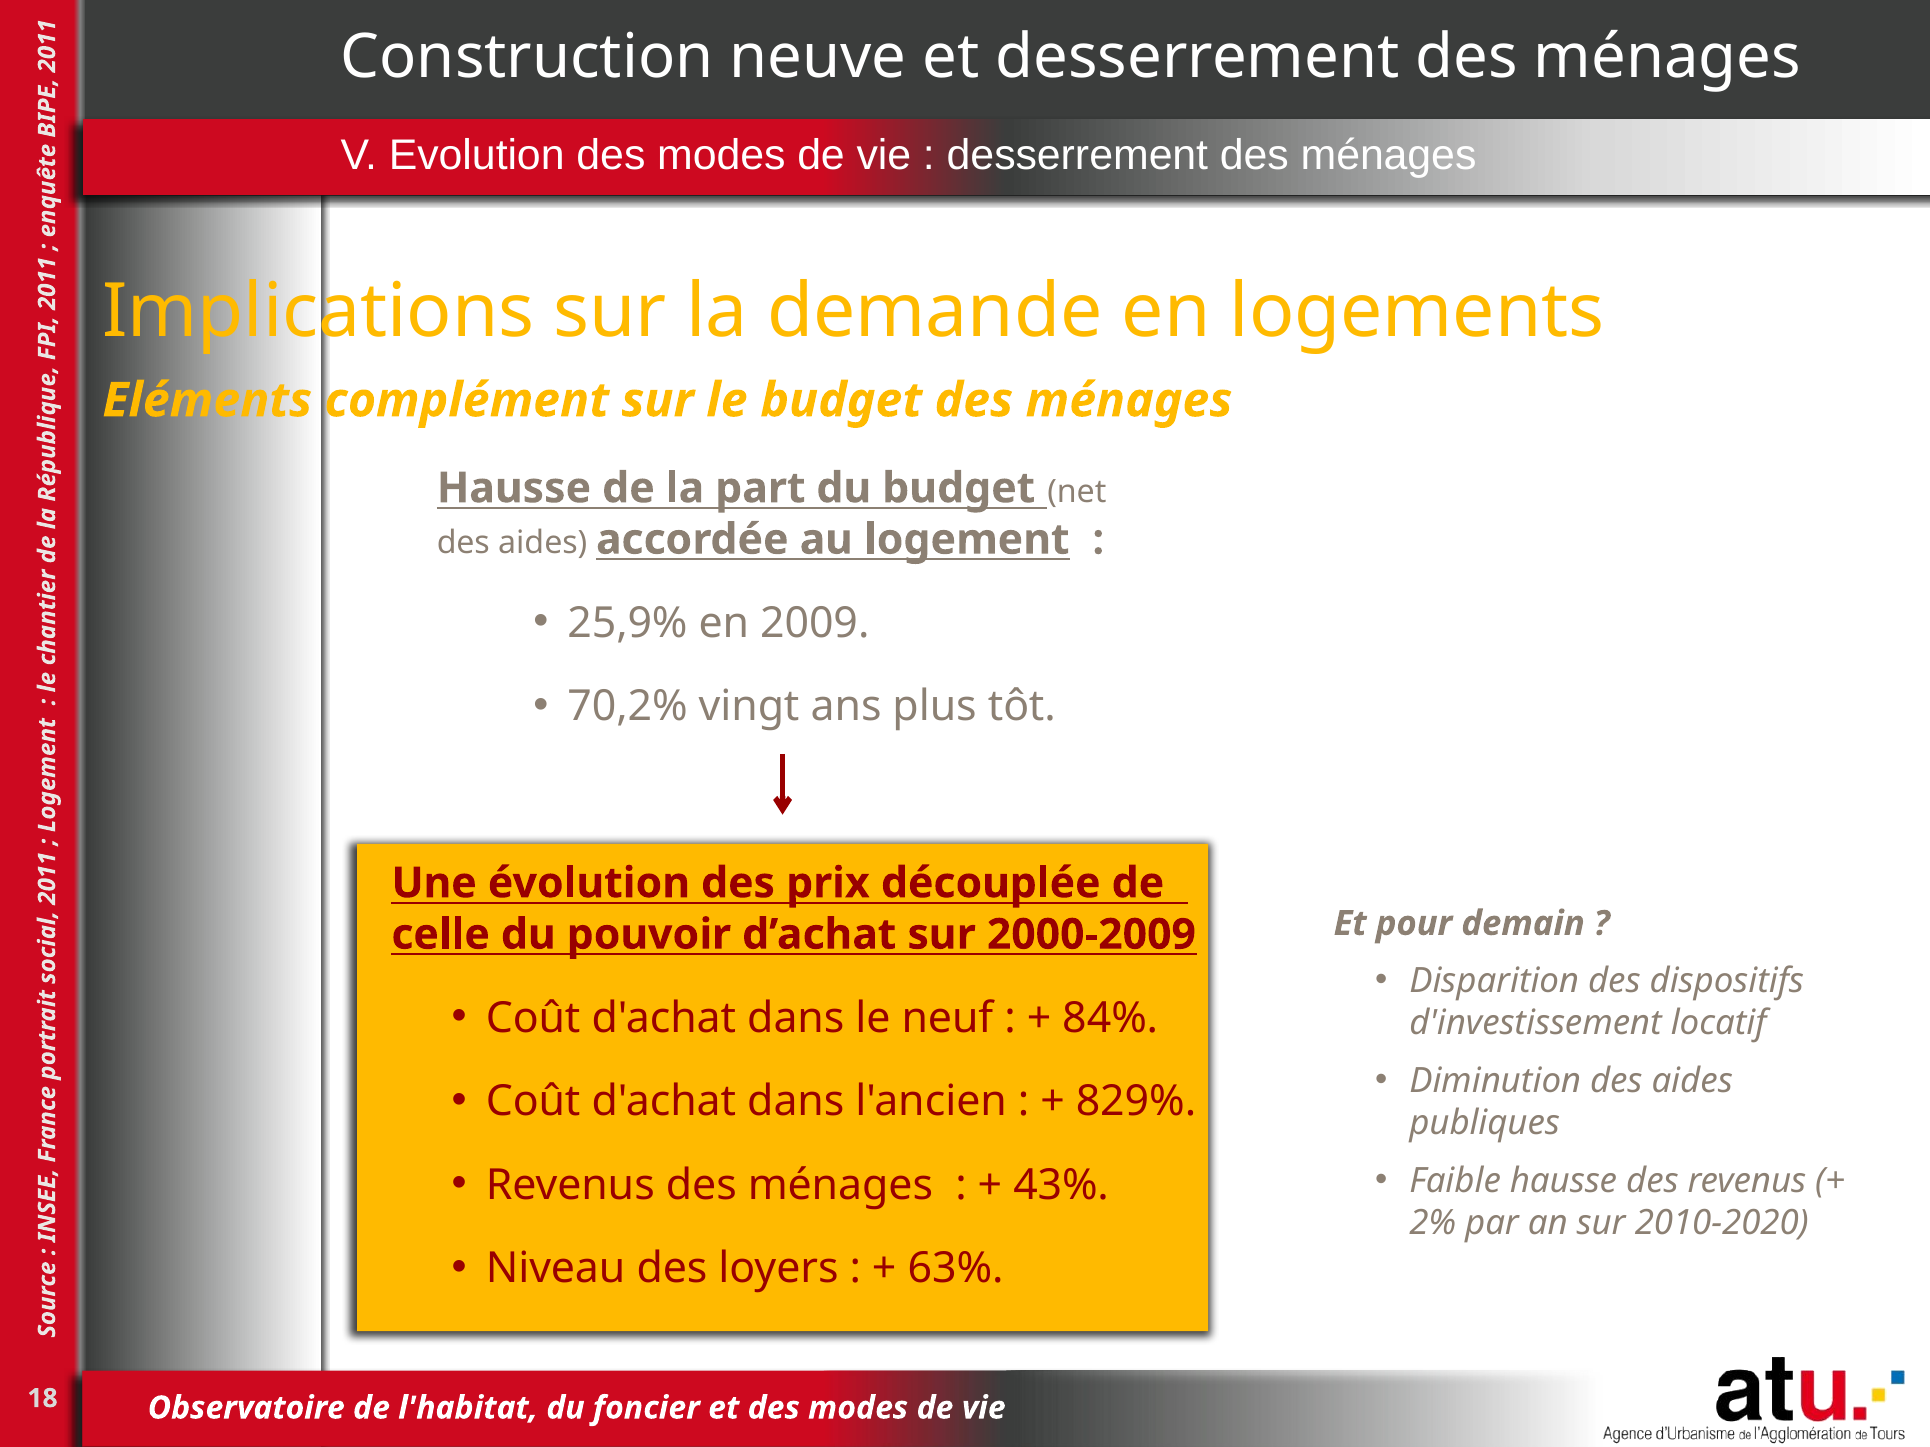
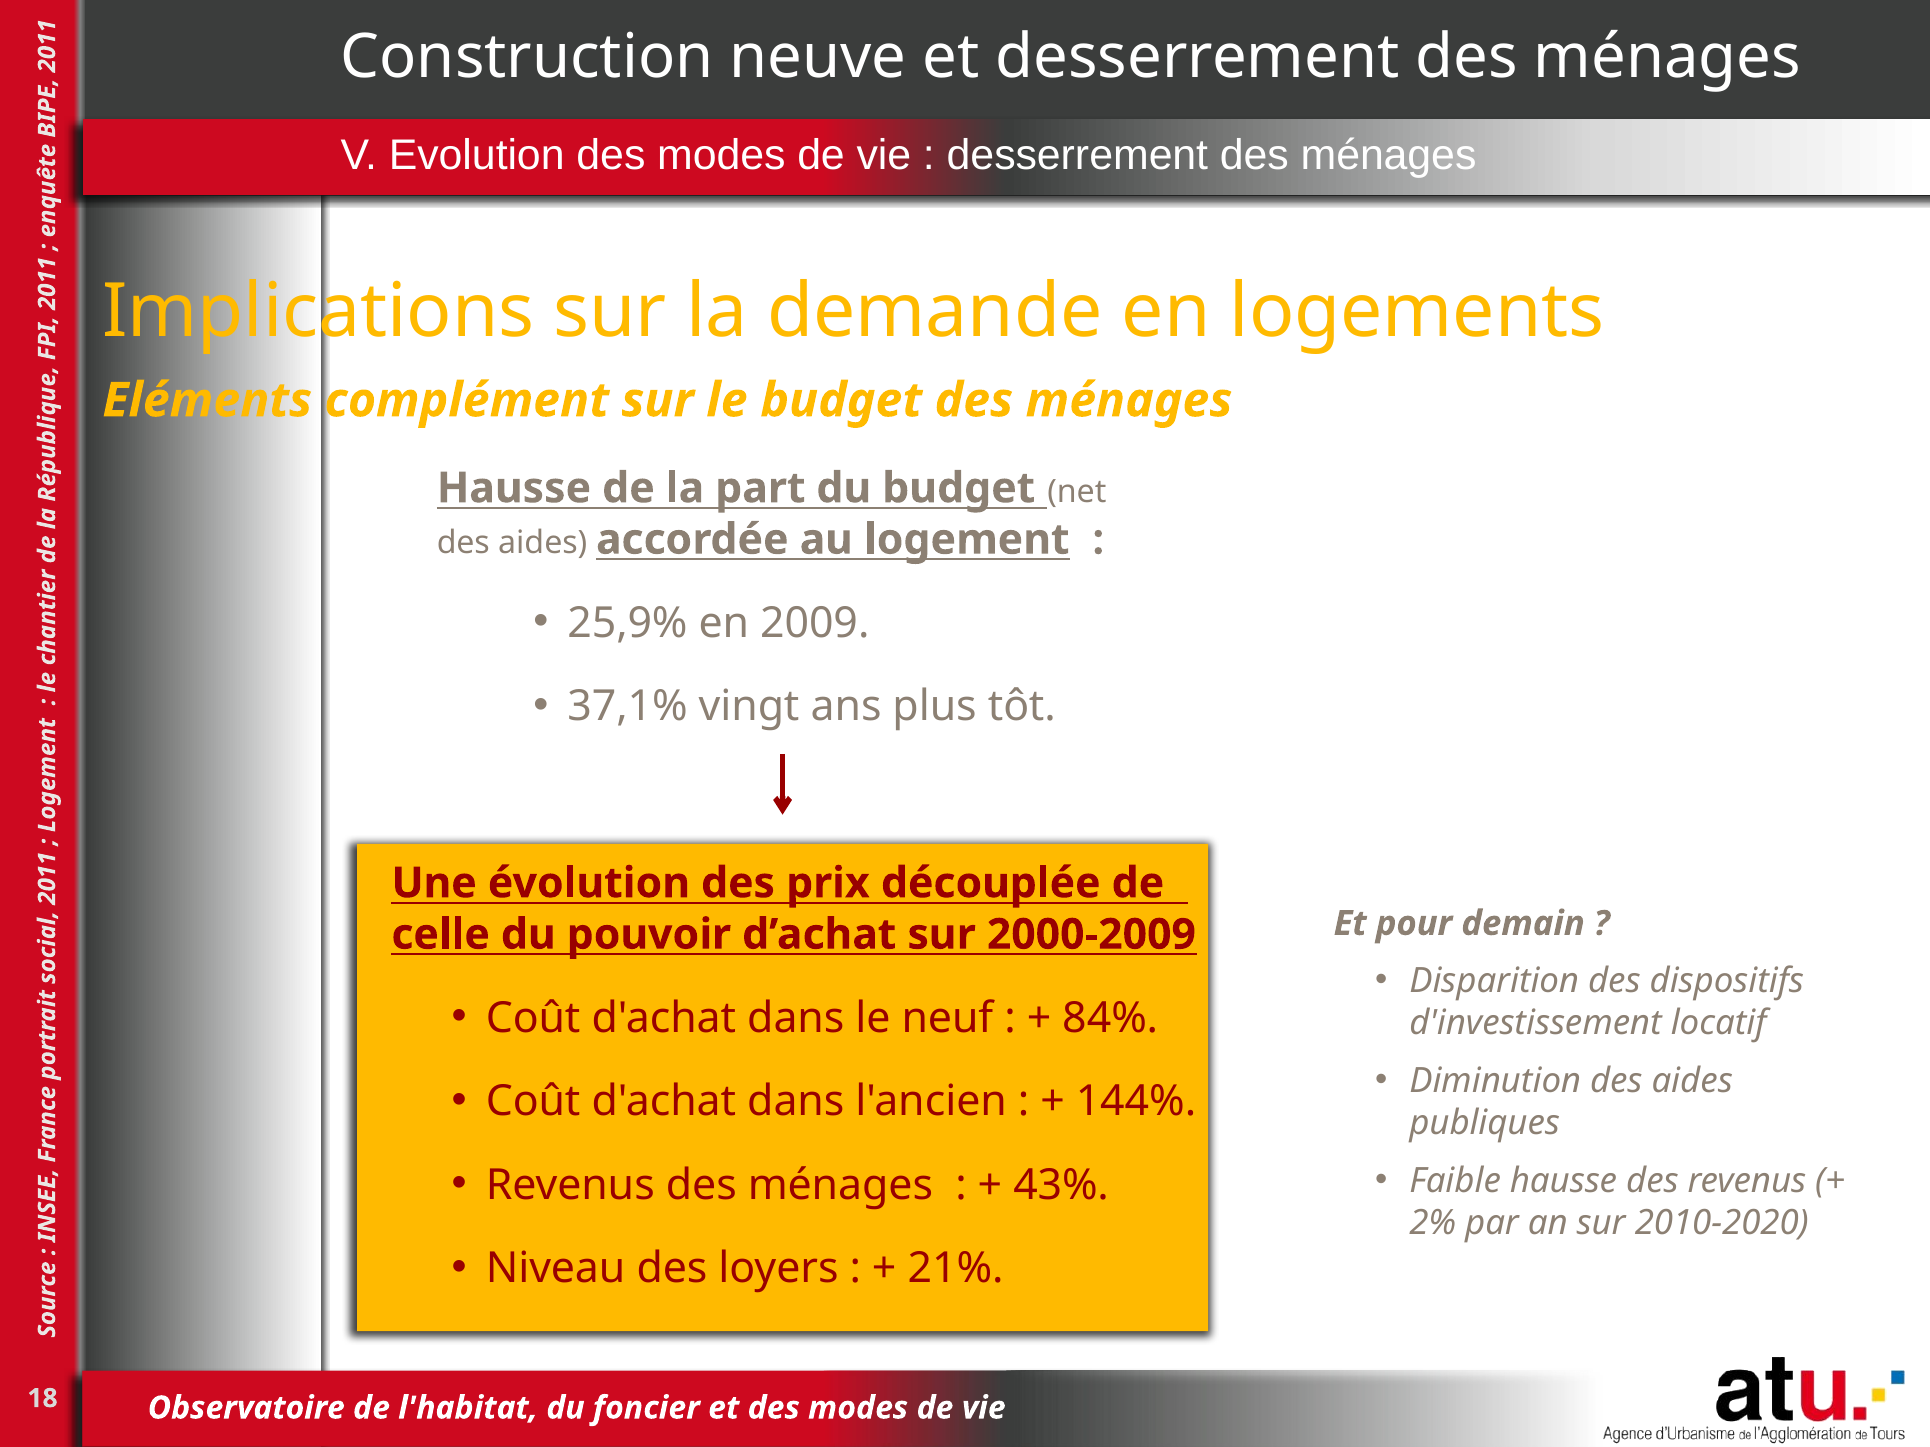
70,2%: 70,2% -> 37,1% (628, 707)
829%: 829% -> 144% (1136, 1102)
63%: 63% -> 21% (956, 1269)
